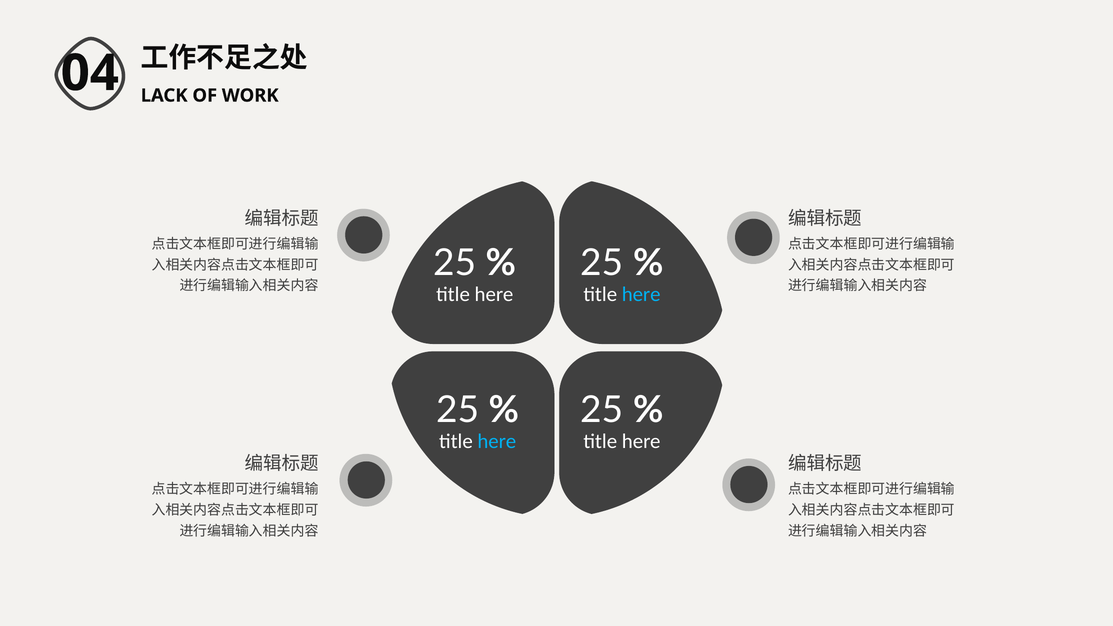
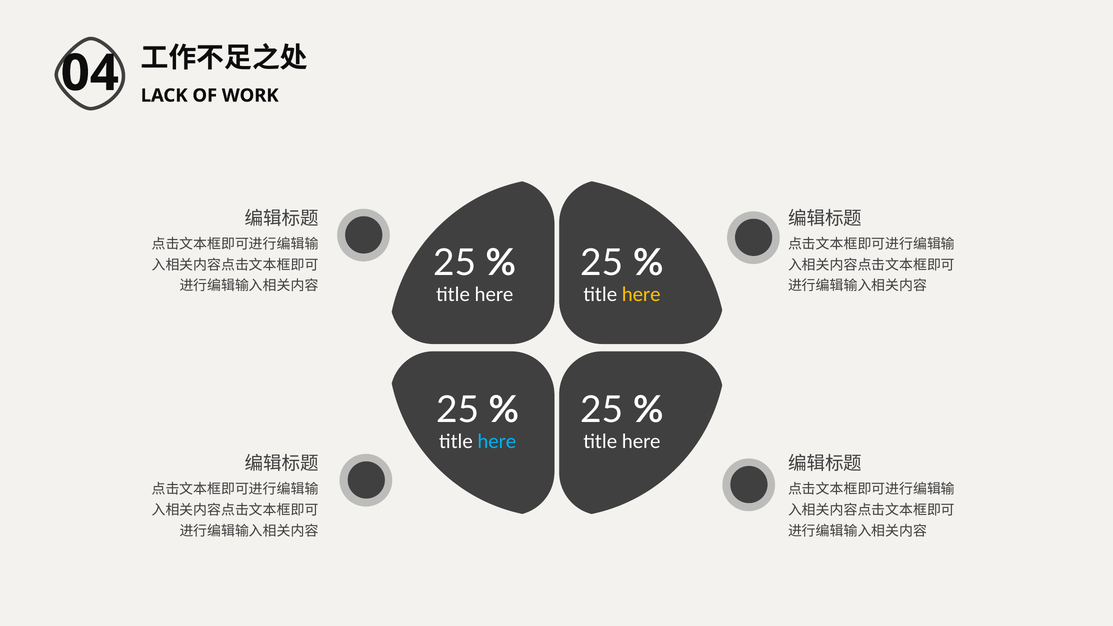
here colour: light blue -> yellow (641, 295)
